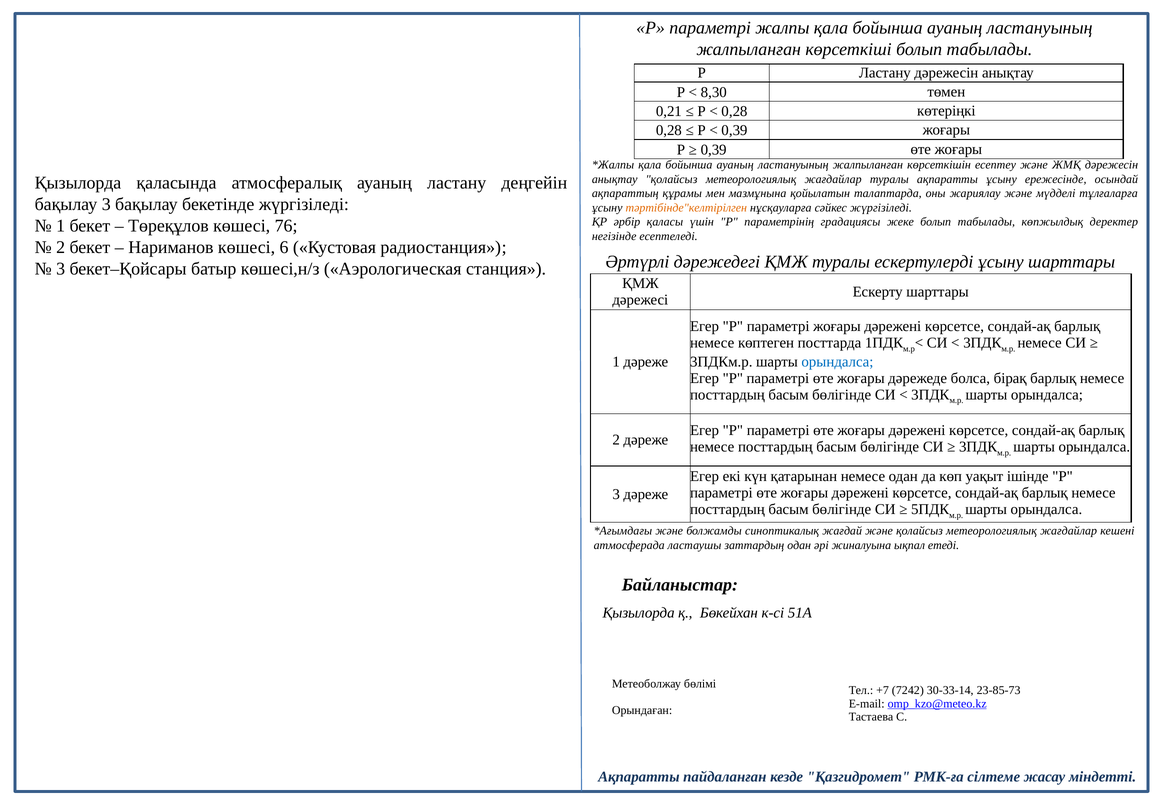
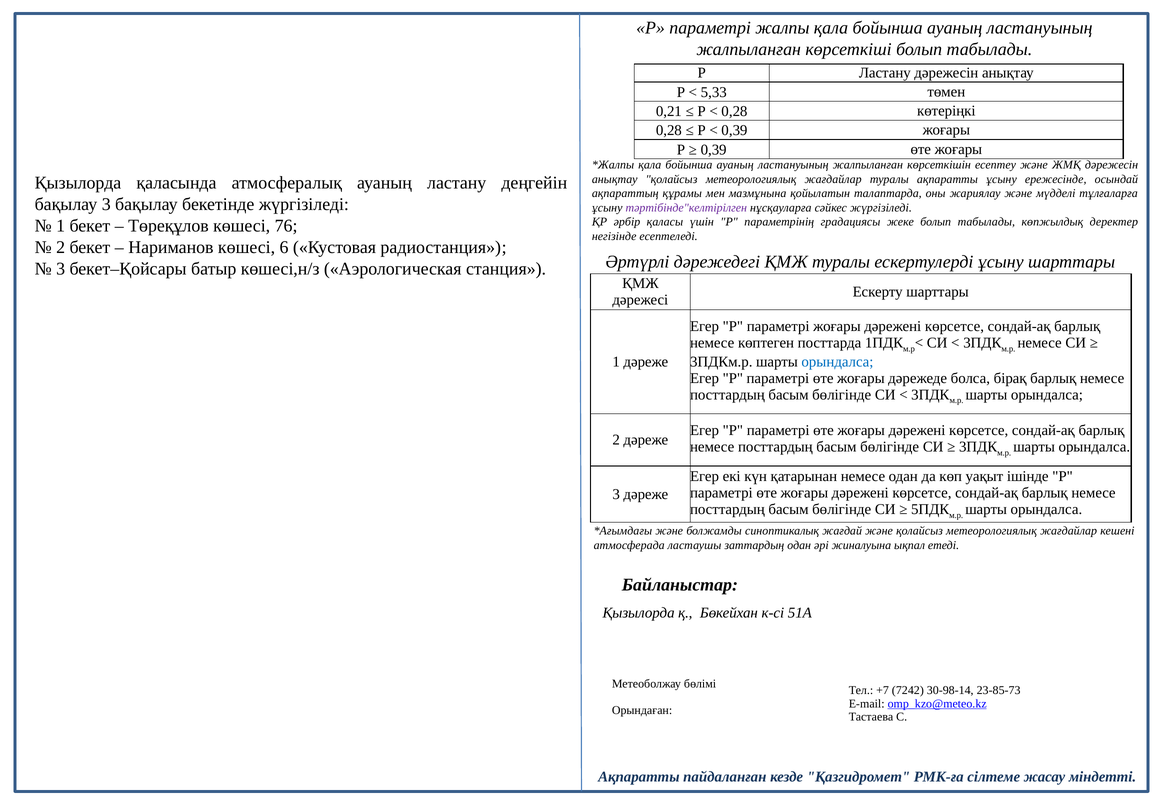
8,30: 8,30 -> 5,33 (714, 92)
тәртібінде"келтірілген colour: orange -> purple (686, 208)
30-33-14: 30-33-14 -> 30-98-14 (950, 691)
